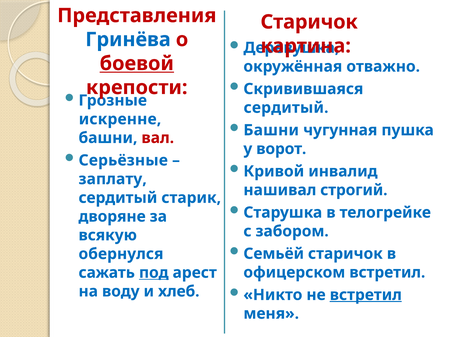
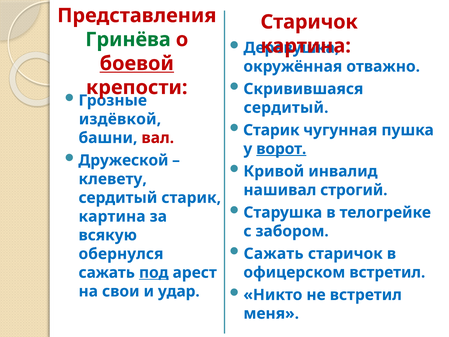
Гринёва colour: blue -> green (128, 40)
искренне: искренне -> издёвкой (120, 119)
Башни: Башни -> Старик (271, 130)
ворот underline: none -> present (281, 149)
Серьёзные: Серьёзные -> Дружеской (123, 160)
заплату: заплату -> клевету (113, 179)
дворяне: дворяне -> картина (112, 216)
Семьёй: Семьёй -> Сажать (274, 253)
встретил underline: present -> none (366, 295)
воду: воду -> свои (121, 291)
хлеб: хлеб -> удар (179, 291)
